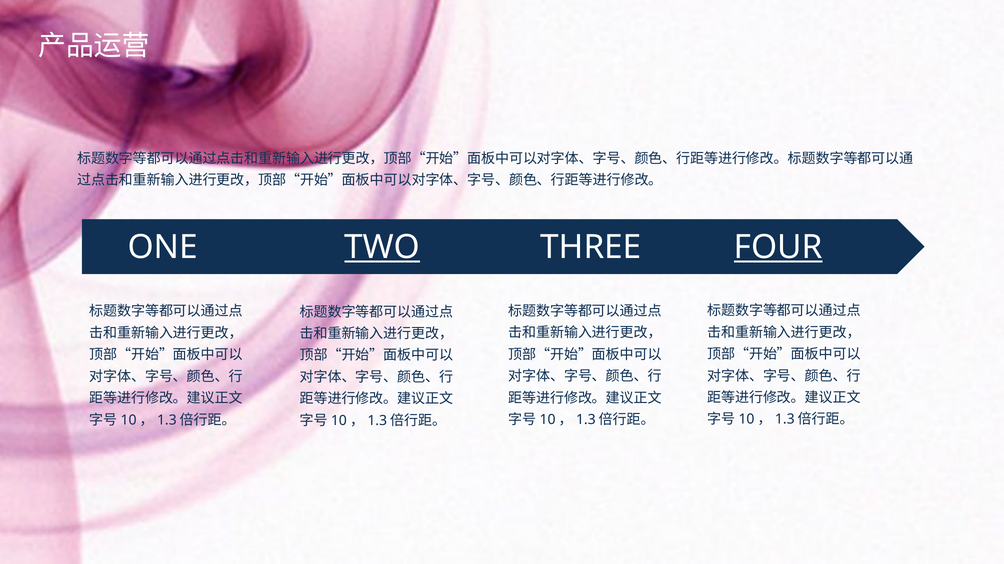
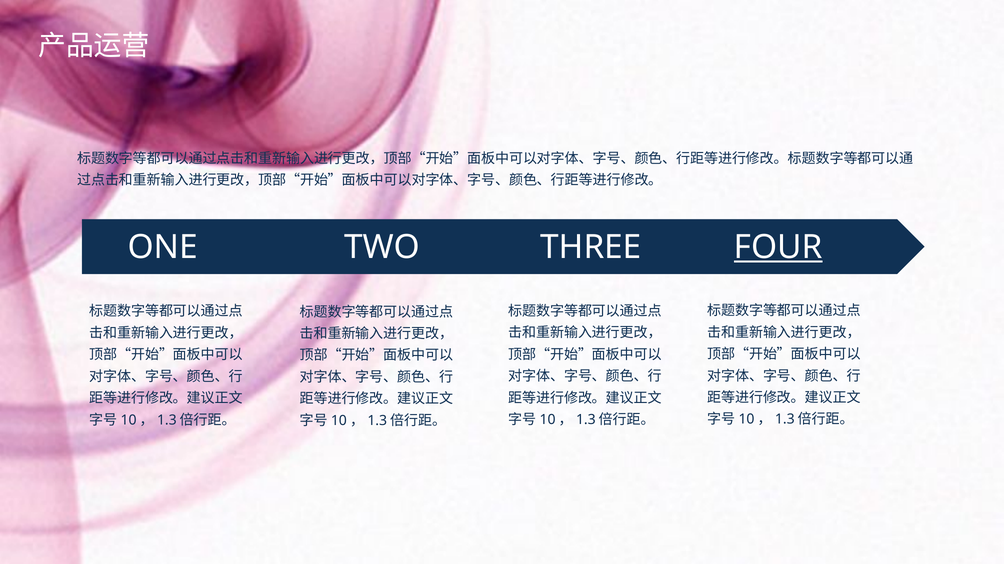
TWO underline: present -> none (382, 247)
